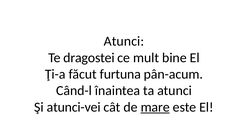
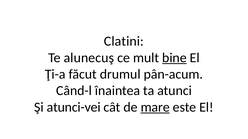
Atunci: Atunci -> Clatini (124, 41)
dragostei: dragostei -> alunecuş (89, 58)
bine underline: none -> present (174, 58)
furtuna: furtuna -> drumul (120, 74)
